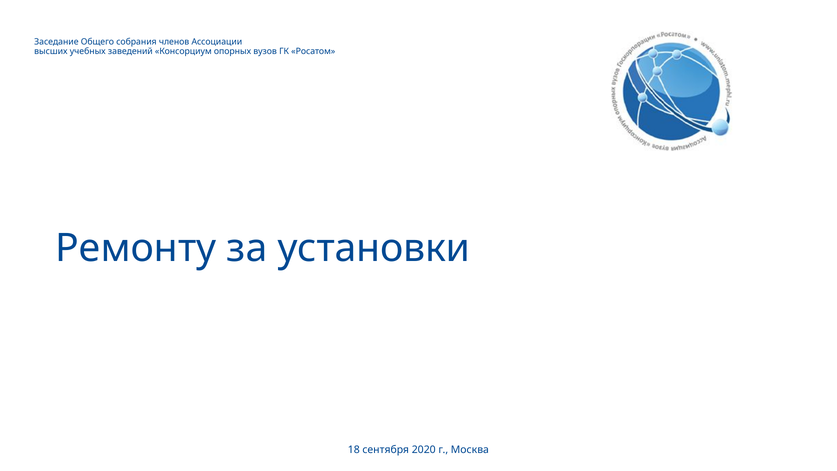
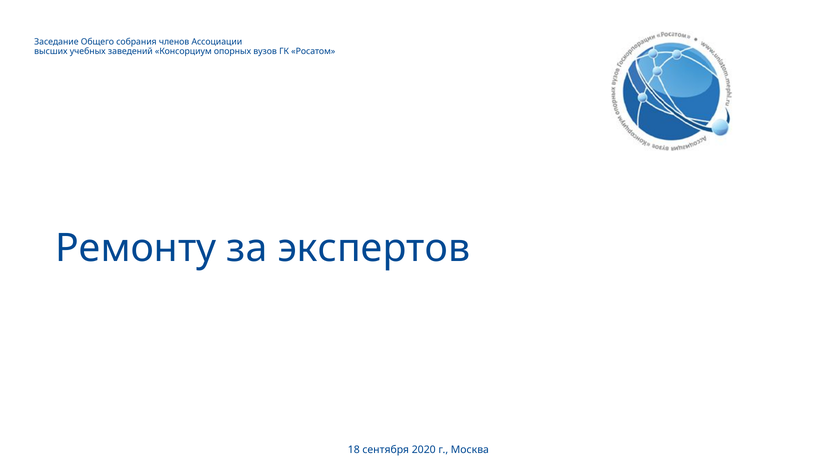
установки: установки -> экспертов (374, 248)
